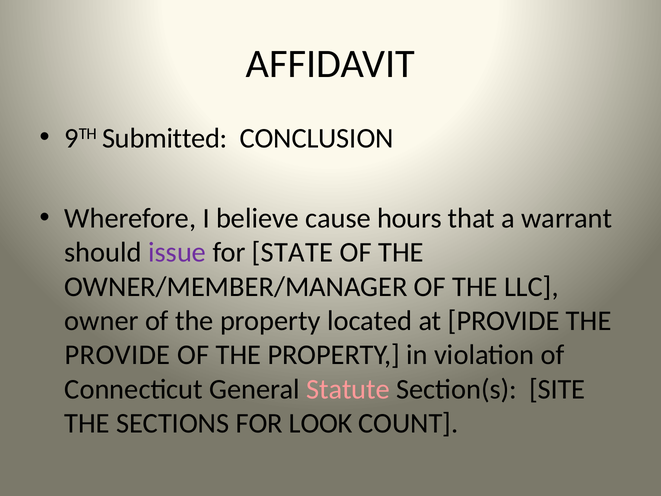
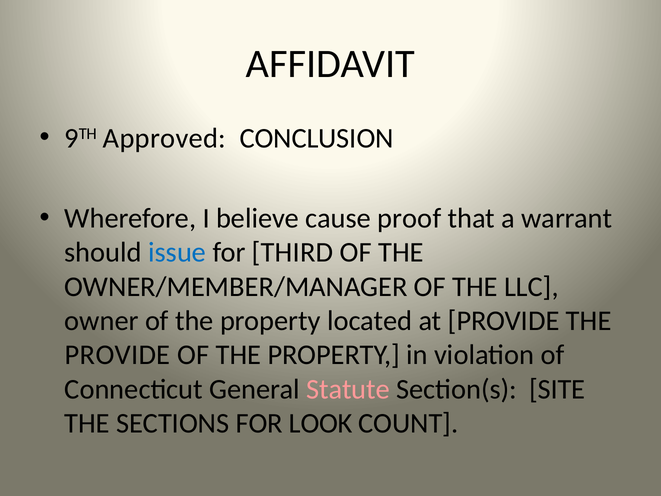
Submitted: Submitted -> Approved (165, 138)
hours: hours -> proof (409, 218)
issue colour: purple -> blue (177, 252)
STATE: STATE -> THIRD (293, 252)
